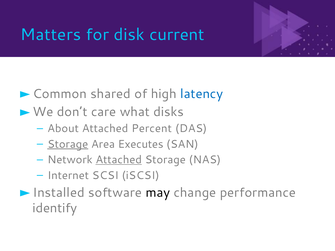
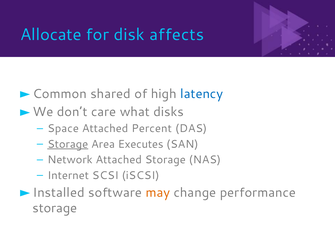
Matters: Matters -> Allocate (51, 35)
current: current -> affects (177, 35)
About: About -> Space (63, 129)
Attached underline: present -> none (119, 160)
may colour: black -> orange (158, 193)
identify: identify -> storage (55, 208)
